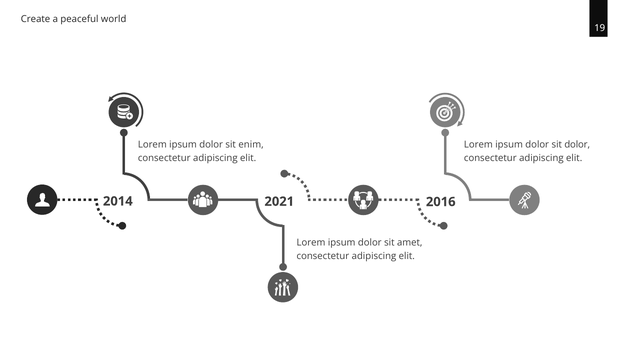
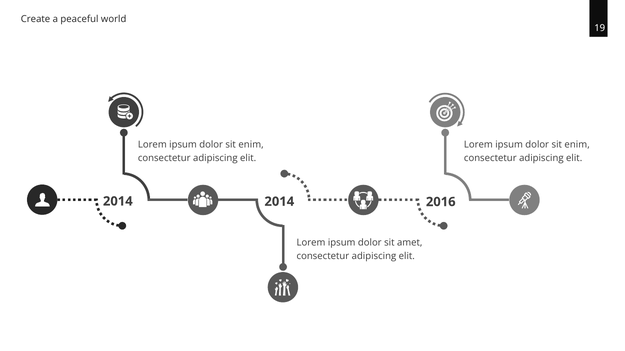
dolor: dolor -> enim (577, 145)
2021: 2021 -> 2014 (279, 202)
